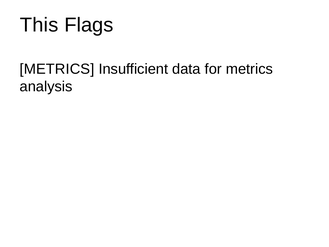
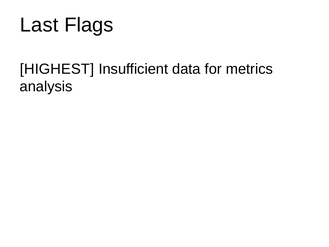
This: This -> Last (39, 25)
METRICS: METRICS -> HIGHEST (57, 69)
